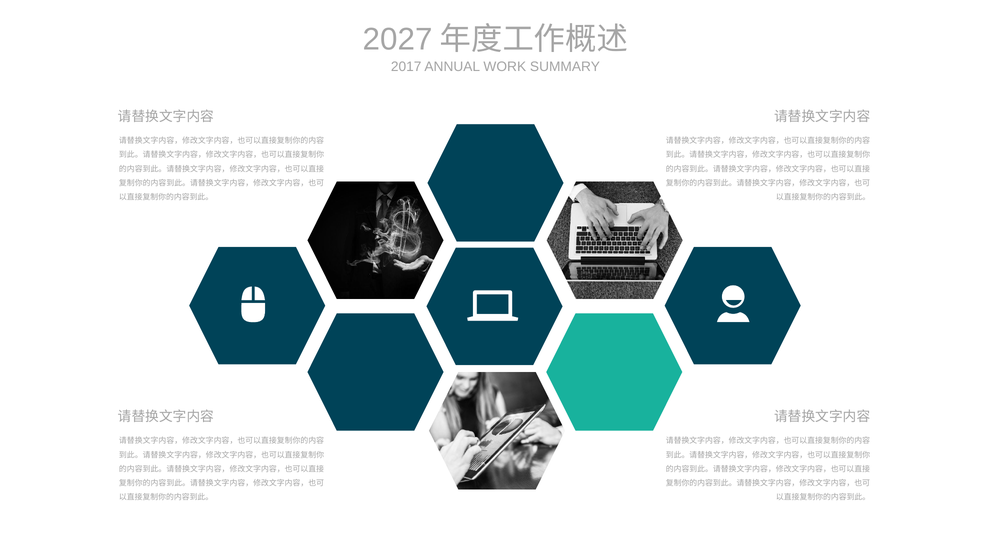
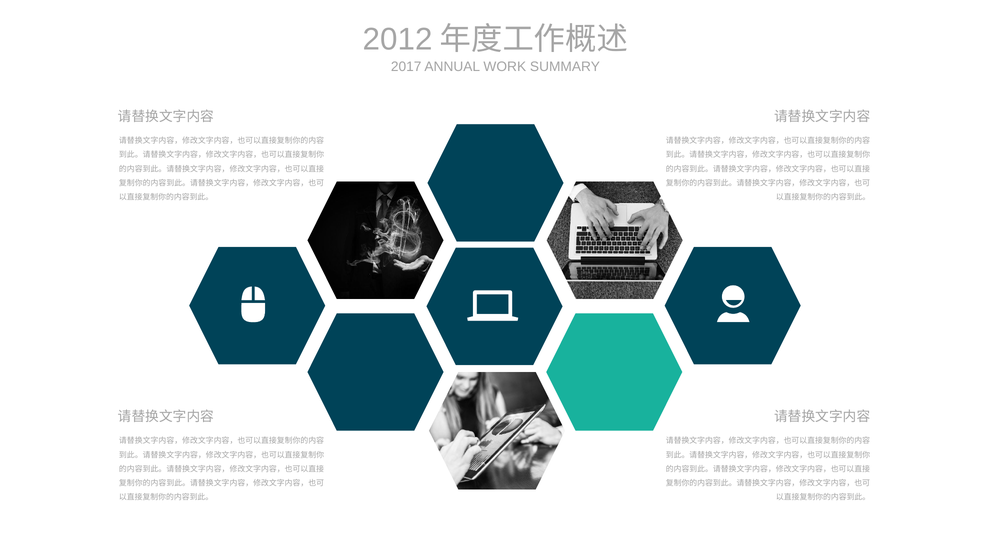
2027: 2027 -> 2012 (398, 39)
